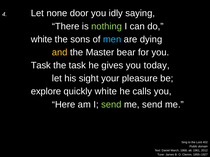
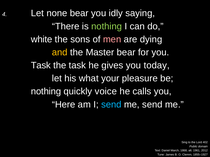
none door: door -> bear (79, 13)
men colour: light blue -> pink (112, 39)
sight: sight -> what (89, 79)
explore: explore -> nothing (46, 92)
quickly white: white -> voice (106, 92)
send colour: light green -> light blue (111, 105)
